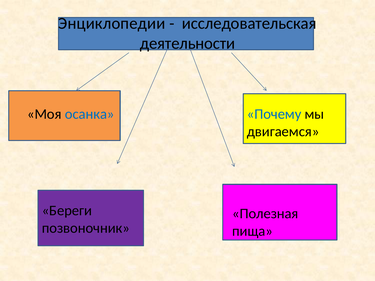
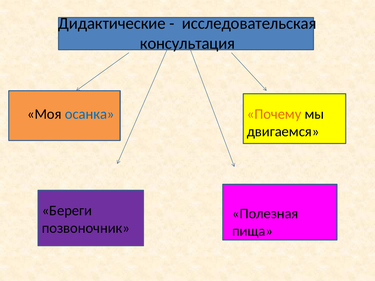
Энциклопедии: Энциклопедии -> Дидактические (112, 23)
деятельности: деятельности -> консультация (187, 43)
Почему colour: blue -> orange (274, 114)
